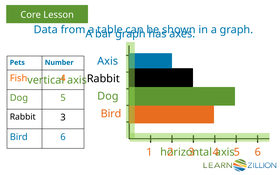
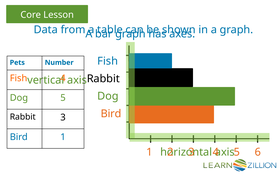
Axis: Axis -> Fish (108, 61)
Bird 6: 6 -> 1 (63, 137)
